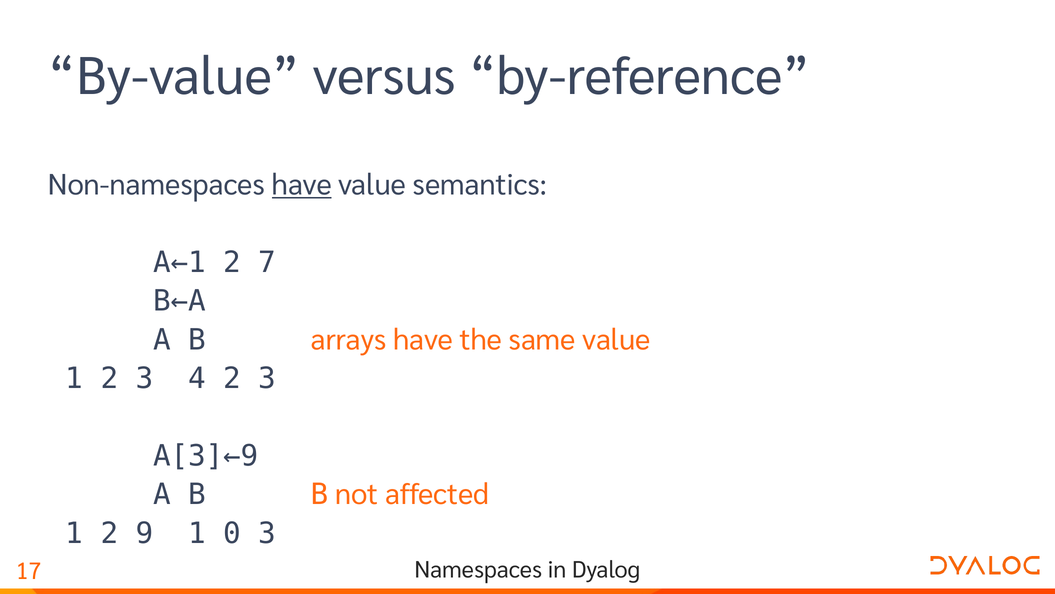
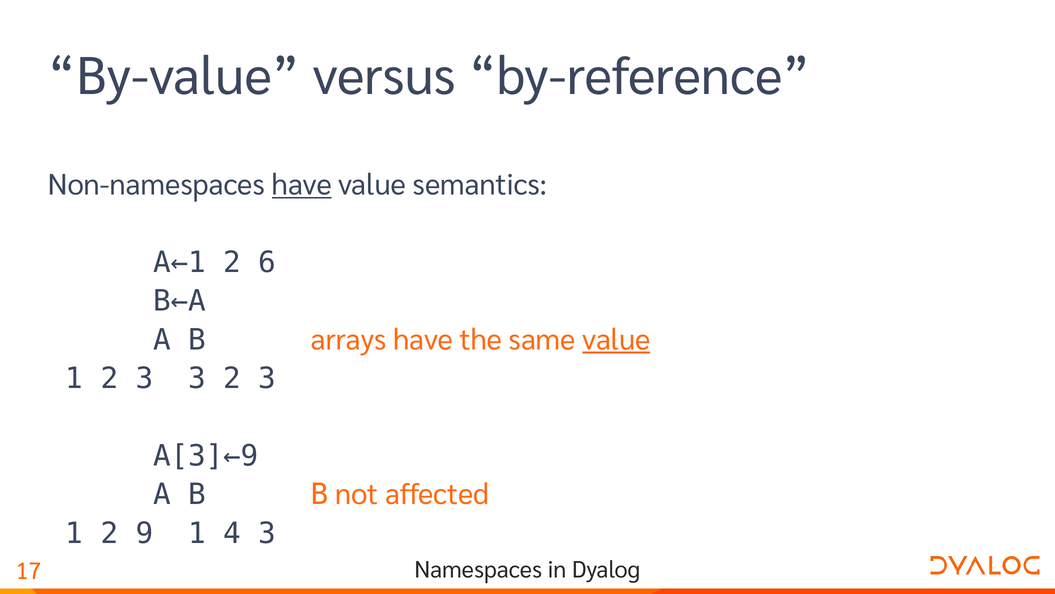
7: 7 -> 6 (267, 262)
value underline: none -> present (616, 340)
3 4: 4 -> 3 (197, 378)
0: 0 -> 4 (232, 533)
